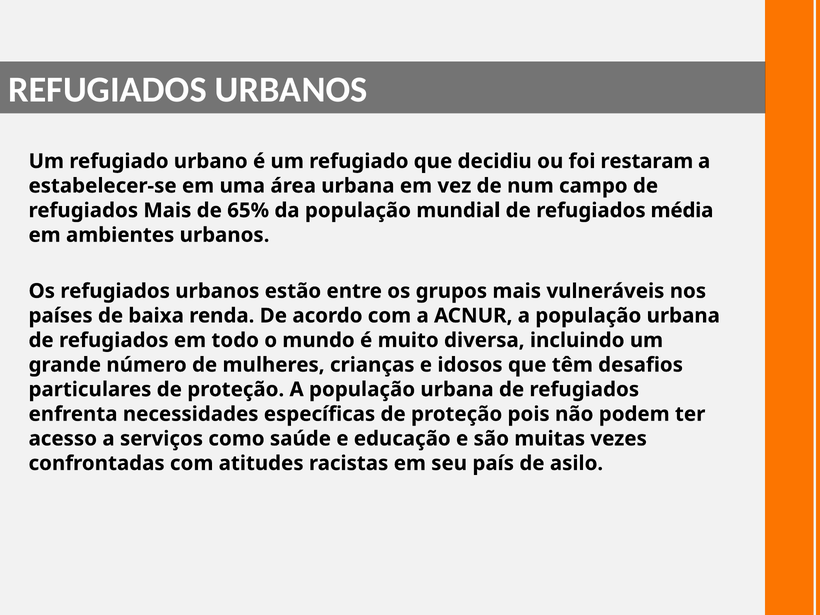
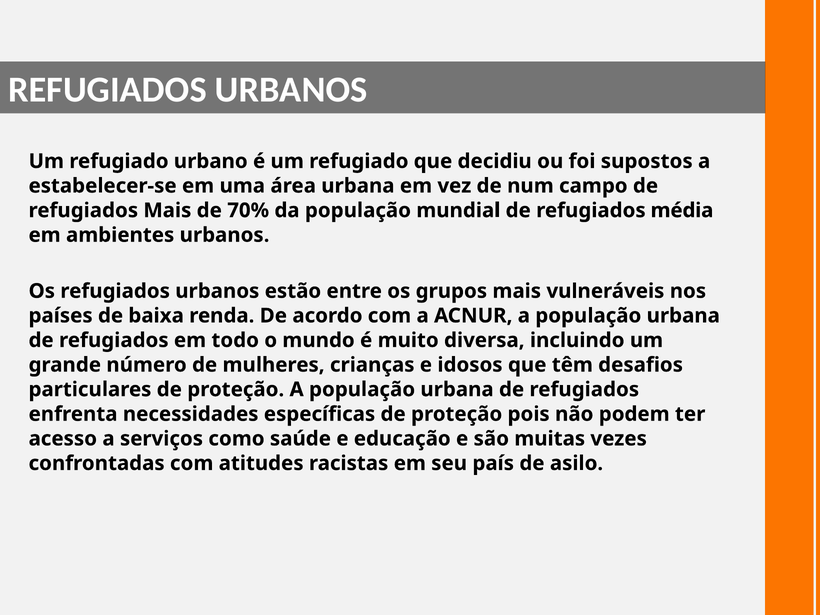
restaram: restaram -> supostos (647, 161)
65%: 65% -> 70% (248, 210)
